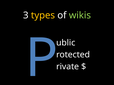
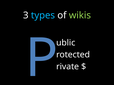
types colour: yellow -> light blue (43, 15)
